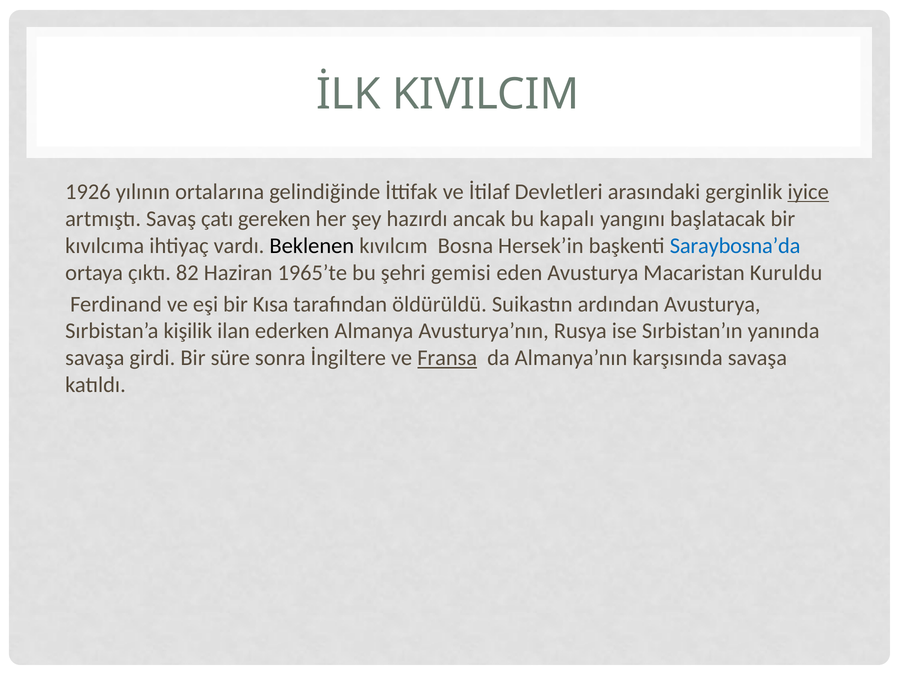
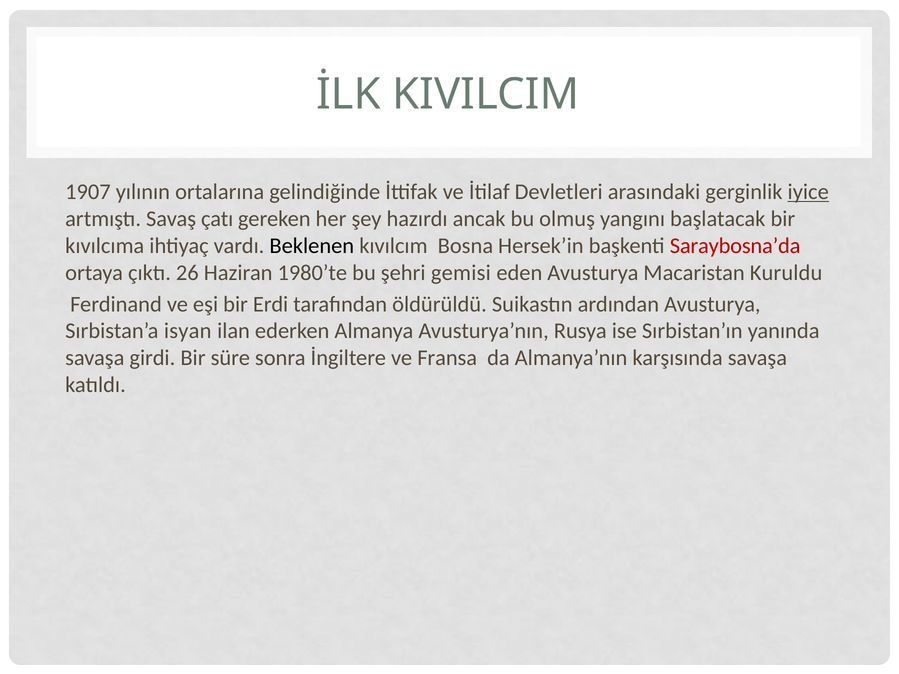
1926: 1926 -> 1907 (88, 192)
kapalı: kapalı -> olmuş (567, 219)
Saraybosna’da colour: blue -> red (735, 246)
82: 82 -> 26 (187, 273)
1965’te: 1965’te -> 1980’te (312, 273)
Kısa: Kısa -> Erdi (271, 304)
kişilik: kişilik -> isyan (188, 331)
Fransa underline: present -> none (447, 358)
